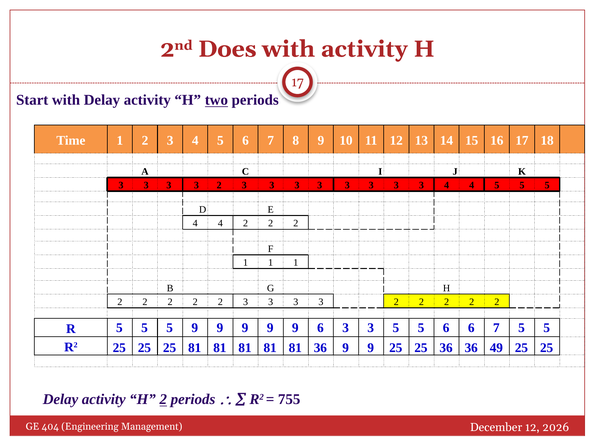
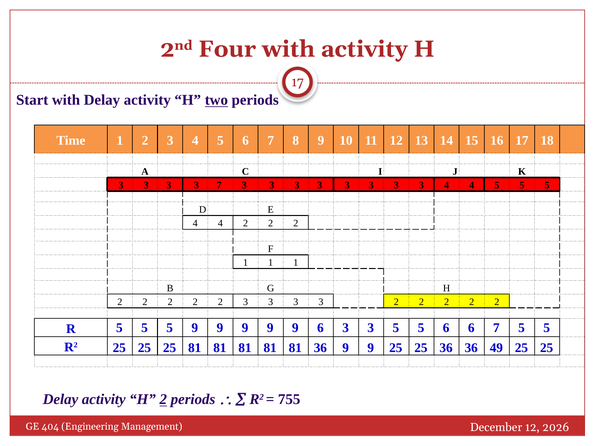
Does: Does -> Four (227, 49)
2: 2 -> 7 (219, 185)
